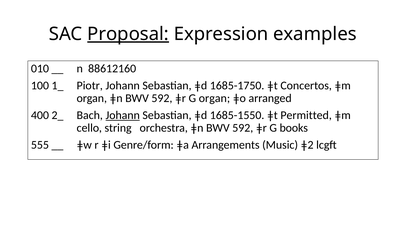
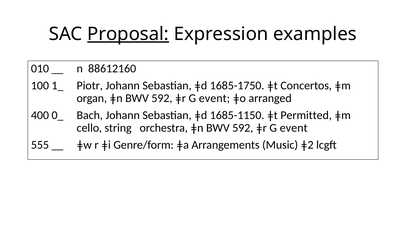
organ: organ -> event (214, 98)
2_: 2_ -> 0_ (58, 115)
Johann underline: present -> none (123, 115)
1685-1550: 1685-1550 -> 1685-1150 (237, 115)
books: books -> event (294, 128)
